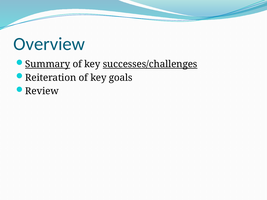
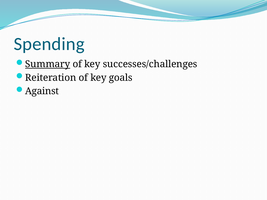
Overview: Overview -> Spending (49, 44)
successes/challenges underline: present -> none (150, 64)
Review: Review -> Against (42, 91)
